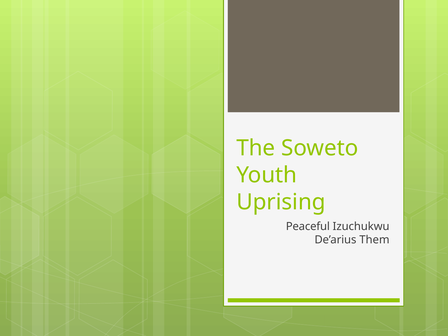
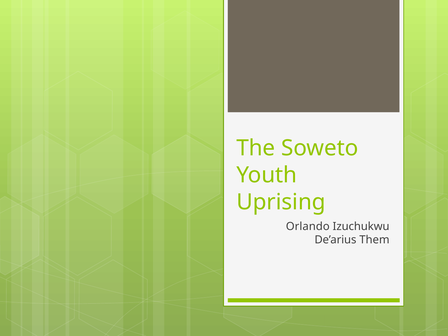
Peaceful: Peaceful -> Orlando (308, 226)
